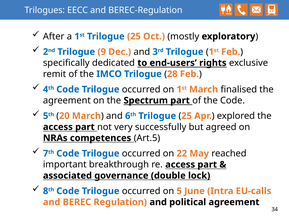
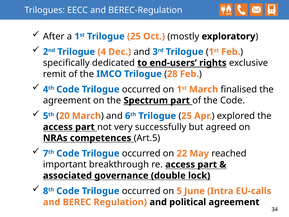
Trilogue 9: 9 -> 4 (102, 52)
